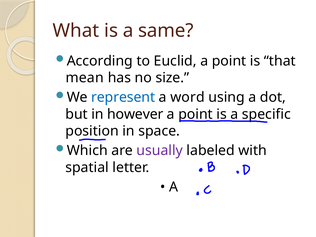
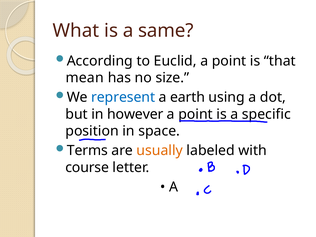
word: word -> earth (188, 97)
Which: Which -> Terms (87, 151)
usually colour: purple -> orange (160, 151)
spatial: spatial -> course (87, 167)
